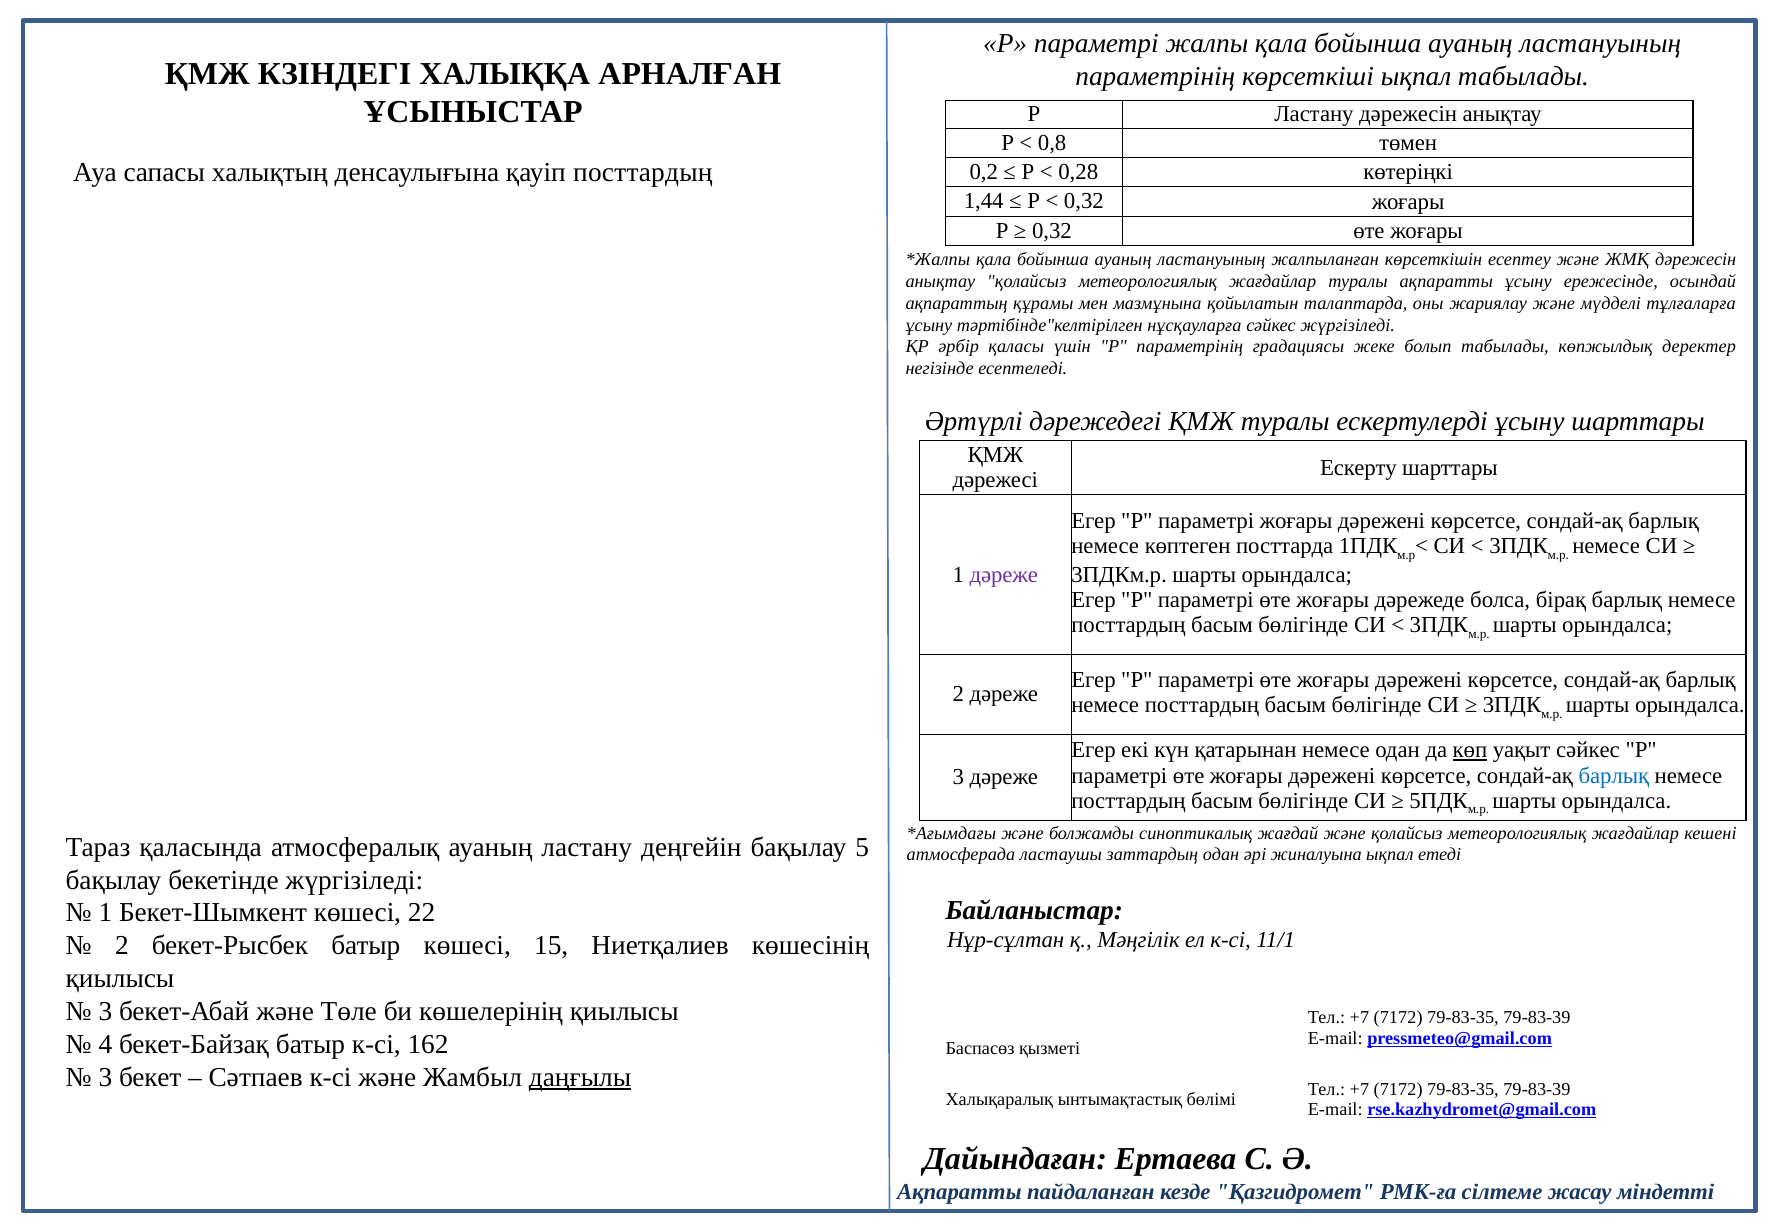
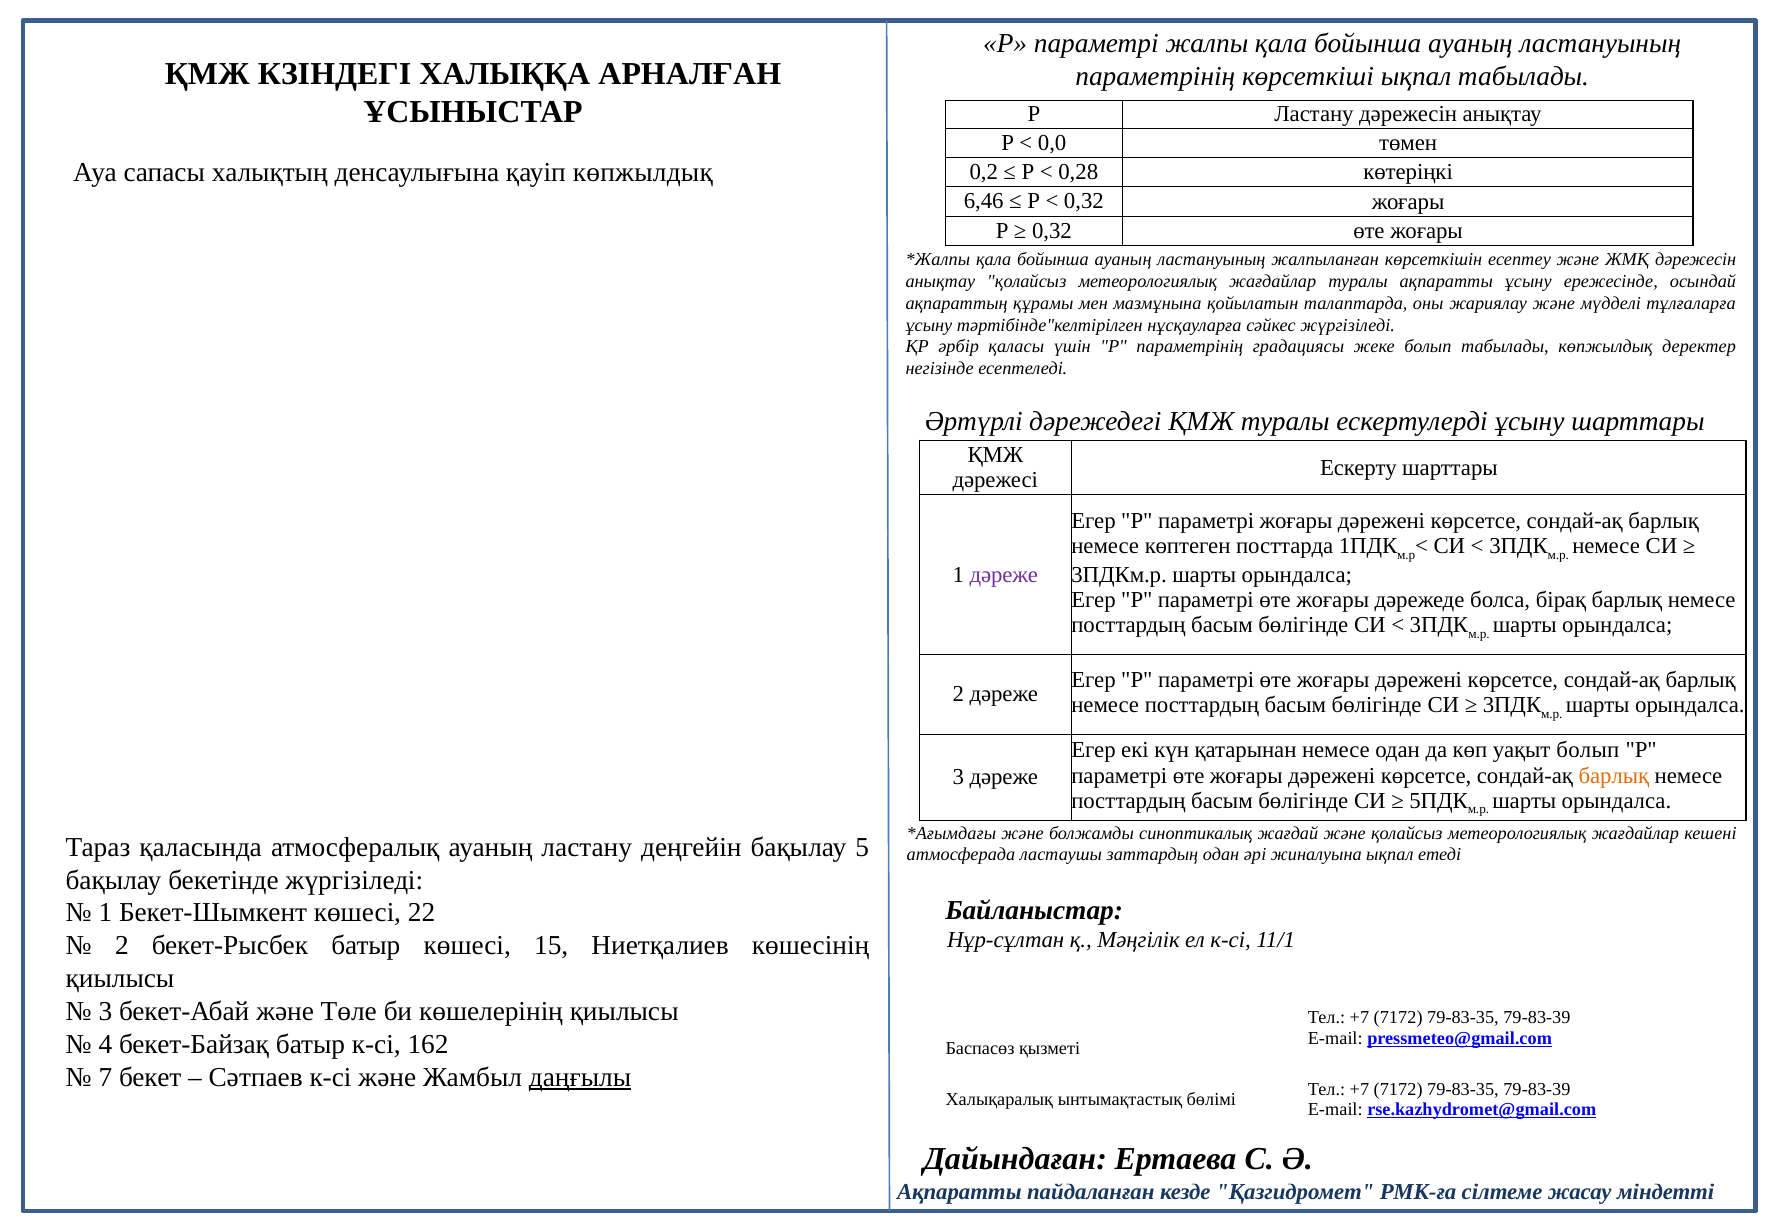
0,8: 0,8 -> 0,0 (1052, 142)
қауіп посттардың: посттардың -> көпжылдық (643, 173)
1,44: 1,44 -> 6,46 (984, 201)
көп underline: present -> none (1470, 750)
уақыт сәйкес: сәйкес -> болып (1588, 750)
барлық colour: blue -> orange (1614, 775)
3: 3 -> 7 (105, 1077)
